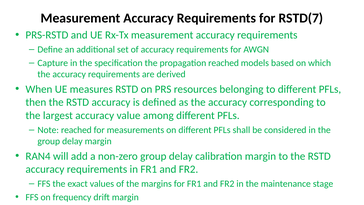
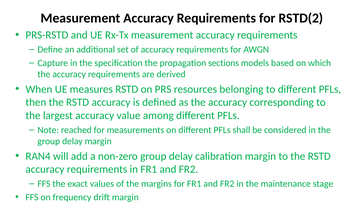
RSTD(7: RSTD(7 -> RSTD(2 (301, 18)
propagation reached: reached -> sections (224, 63)
